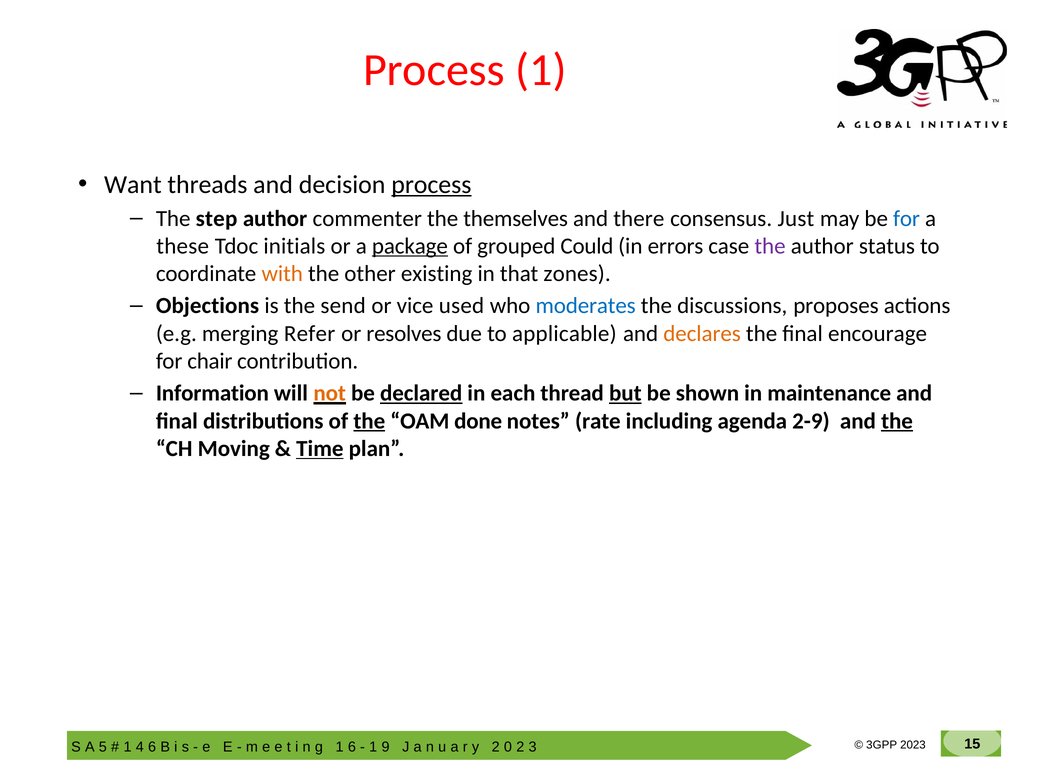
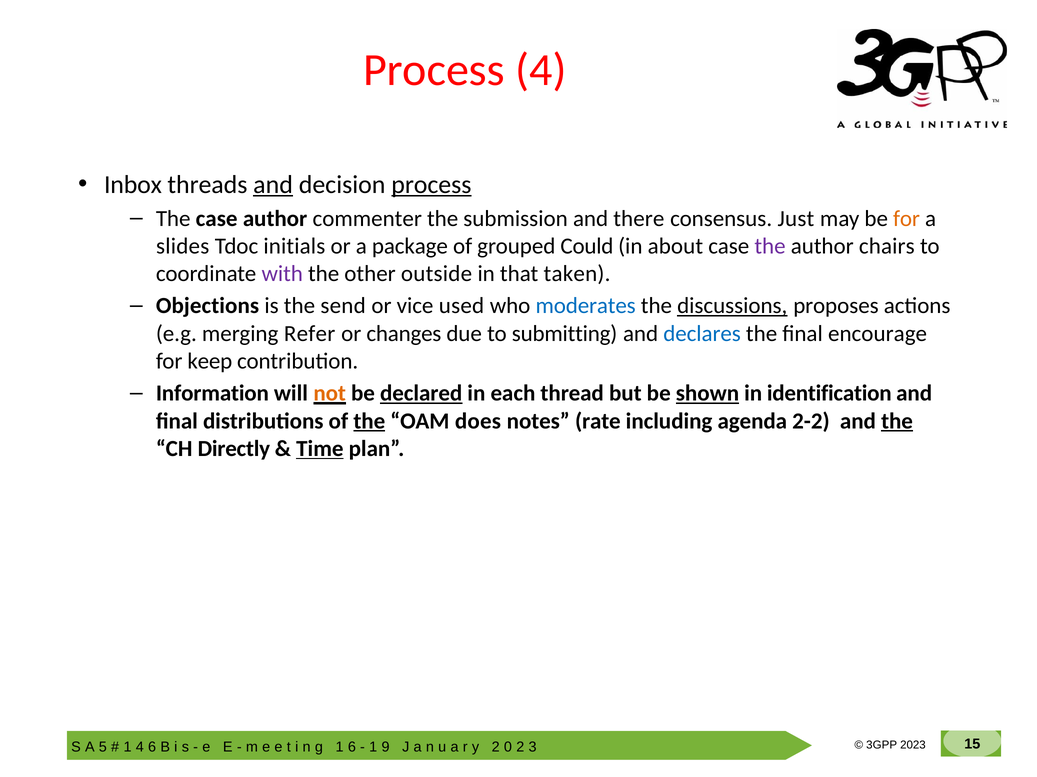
Process 1: 1 -> 4 (541, 70)
Want: Want -> Inbox (133, 185)
and underline: none -> present (273, 185)
The step: step -> case (217, 219)
themselves: themselves -> submission (516, 219)
for colour: blue -> orange (907, 219)
these: these -> slides (183, 246)
package underline: present -> none (410, 246)
errors: errors -> about (675, 246)
status: status -> chairs (887, 246)
with colour: orange -> purple (282, 274)
existing: existing -> outside (437, 274)
zones: zones -> taken (577, 274)
discussions underline: none -> present (732, 306)
resolves: resolves -> changes (404, 334)
applicable: applicable -> submitting (565, 334)
declares colour: orange -> blue (702, 334)
chair: chair -> keep (210, 361)
but underline: present -> none (625, 394)
shown underline: none -> present (707, 394)
maintenance: maintenance -> identification (829, 394)
done: done -> does (478, 421)
2-9: 2-9 -> 2-2 (811, 421)
Moving: Moving -> Directly (234, 449)
